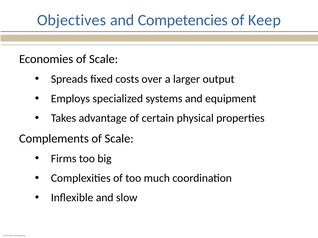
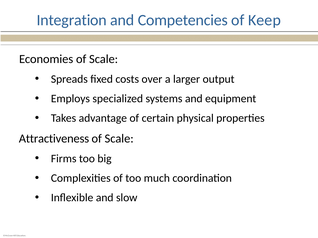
Objectives: Objectives -> Integration (72, 20)
Complements: Complements -> Attractiveness (54, 139)
